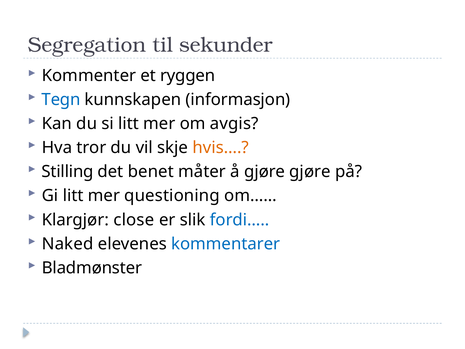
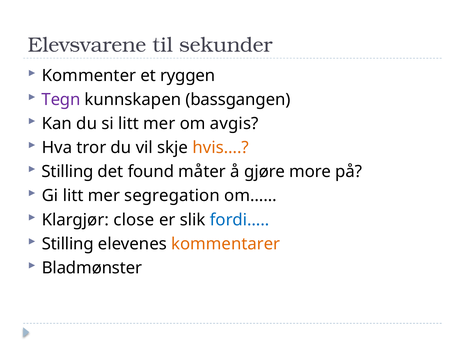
Segregation: Segregation -> Elevsvarene (87, 45)
Tegn colour: blue -> purple (61, 100)
informasjon: informasjon -> bassgangen (238, 100)
benet: benet -> found (151, 172)
gjøre gjøre: gjøre -> more (310, 172)
questioning: questioning -> segregation (172, 196)
Naked: Naked -> Stilling (68, 244)
kommentarer colour: blue -> orange (226, 244)
